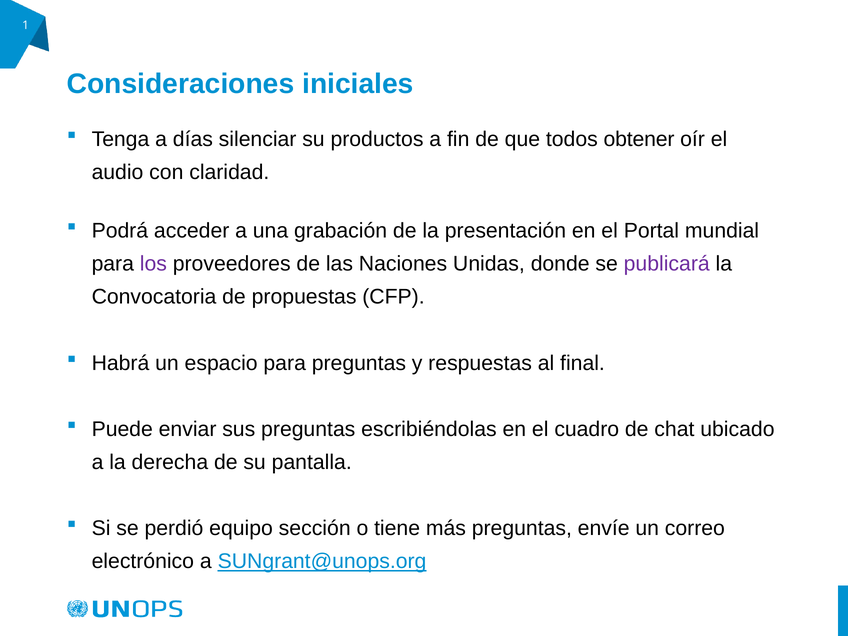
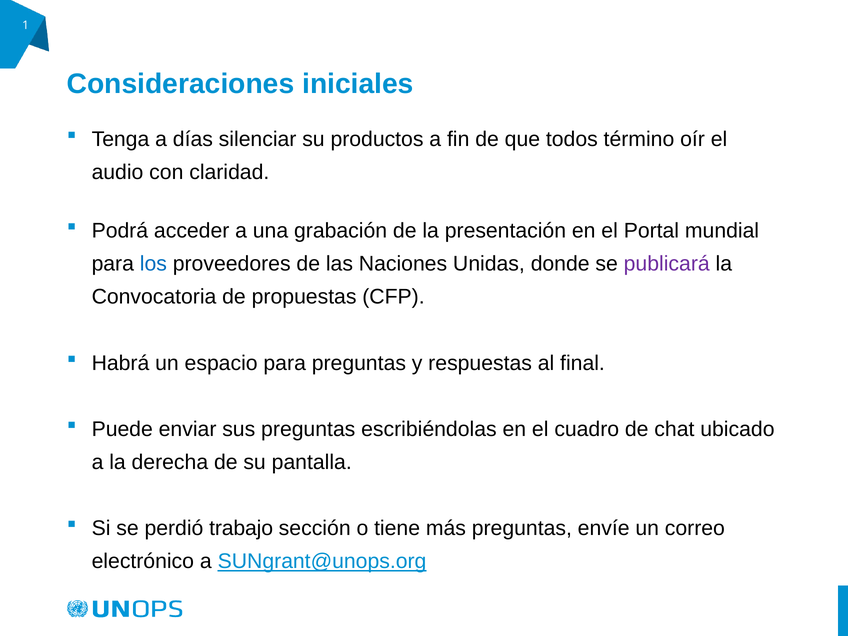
obtener: obtener -> término (639, 139)
los colour: purple -> blue (153, 264)
equipo: equipo -> trabajo (241, 528)
